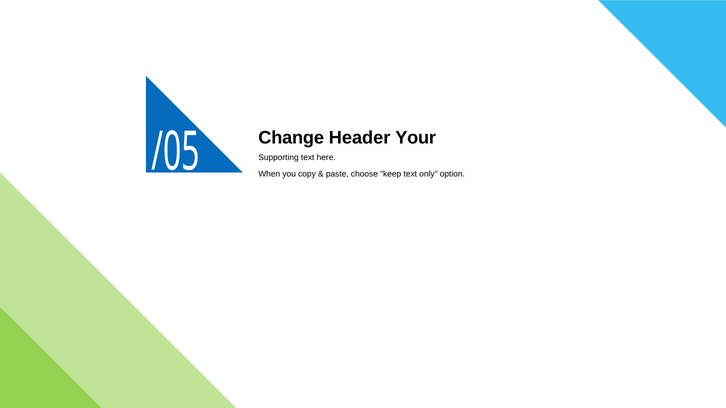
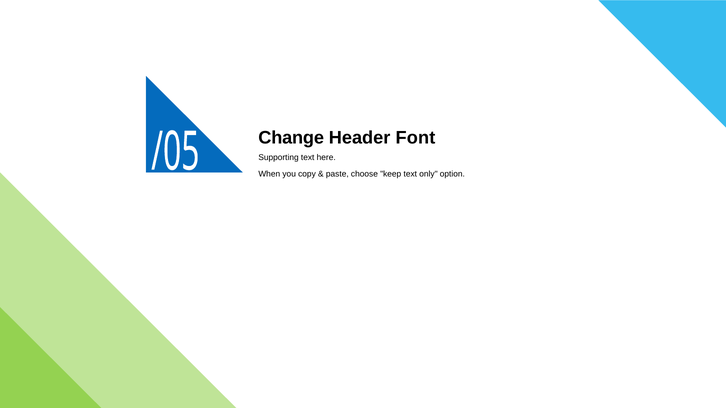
Your: Your -> Font (415, 138)
